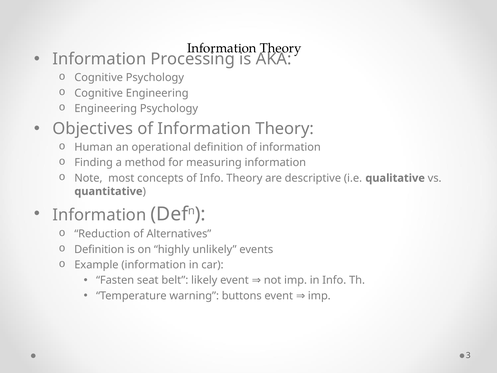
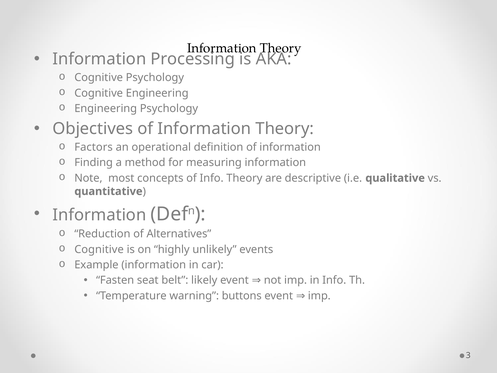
Human: Human -> Factors (94, 147)
Definition: Definition -> Cognitive (99, 249)
